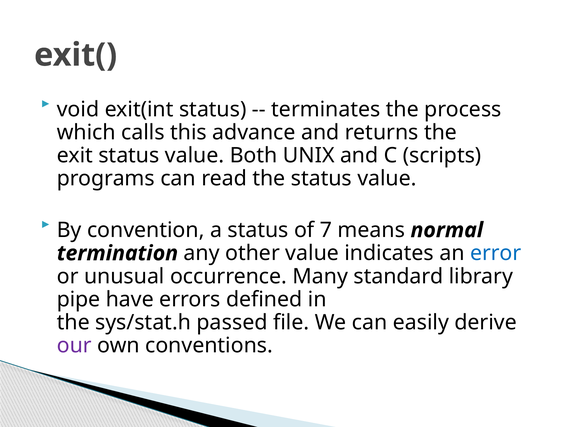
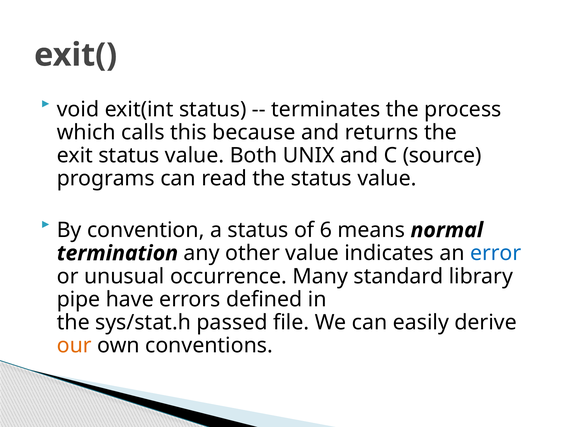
advance: advance -> because (254, 132)
scripts: scripts -> source (442, 155)
7: 7 -> 6 (326, 230)
our colour: purple -> orange (74, 345)
